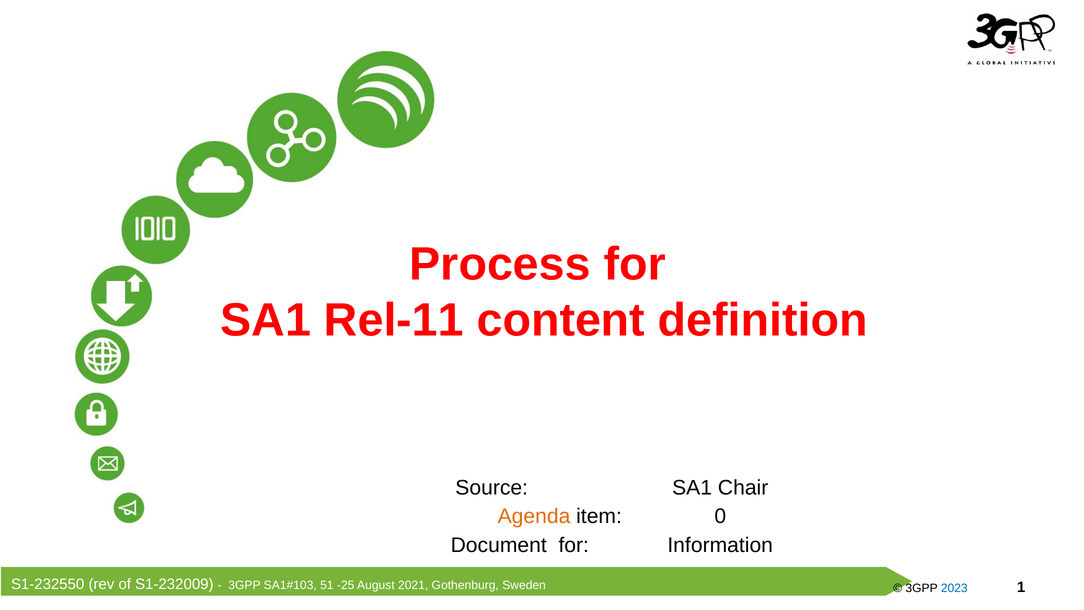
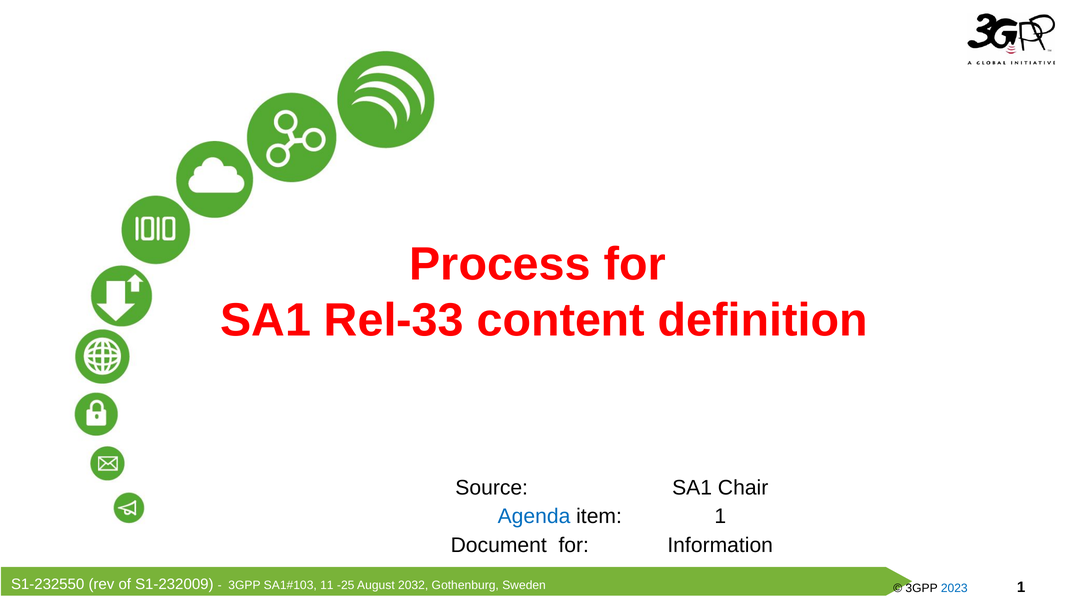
Rel-11: Rel-11 -> Rel-33 (394, 320)
Agenda colour: orange -> blue (534, 516)
item 0: 0 -> 1 (720, 516)
51: 51 -> 11 (327, 585)
2021: 2021 -> 2032 (413, 585)
